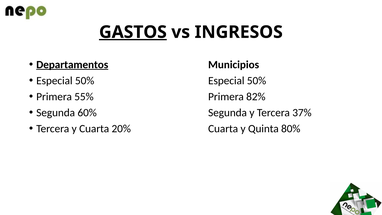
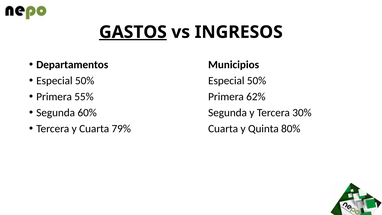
Departamentos underline: present -> none (72, 65)
82%: 82% -> 62% (256, 97)
37%: 37% -> 30% (302, 113)
20%: 20% -> 79% (121, 129)
